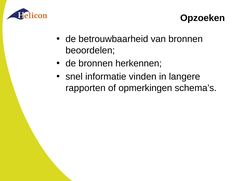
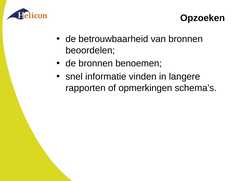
herkennen: herkennen -> benoemen (139, 63)
